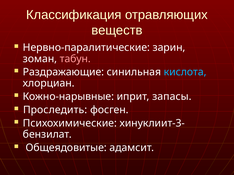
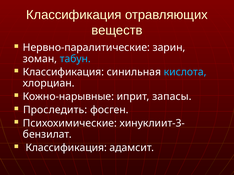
табун colour: pink -> light blue (75, 59)
Раздражающие: Раздражающие -> Классификация (63, 72)
Общеядовитые: Общеядовитые -> Классификация (66, 148)
